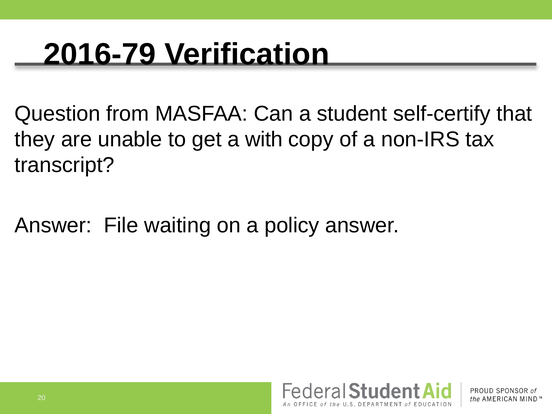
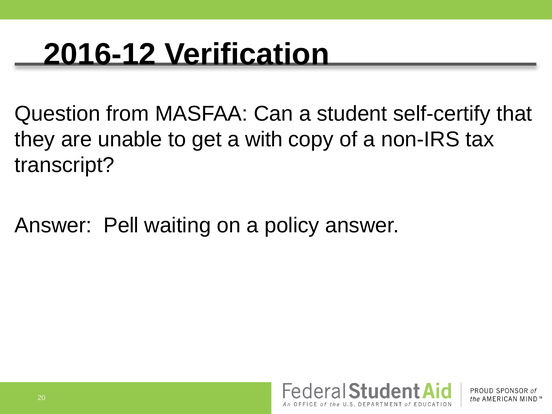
2016-79: 2016-79 -> 2016-12 (100, 54)
File: File -> Pell (121, 225)
